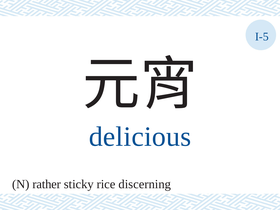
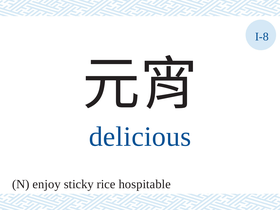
I-5: I-5 -> I-8 (262, 37)
rather: rather -> enjoy (47, 184)
discerning: discerning -> hospitable (145, 184)
